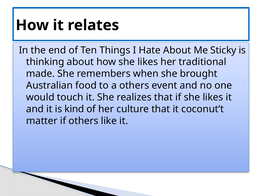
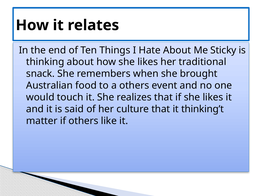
made: made -> snack (40, 74)
kind: kind -> said (74, 109)
coconut’t: coconut’t -> thinking’t (203, 109)
